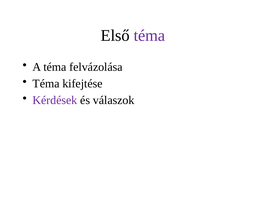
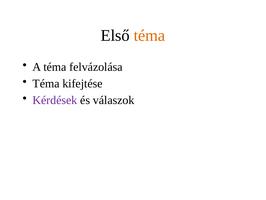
téma colour: purple -> orange (149, 35)
